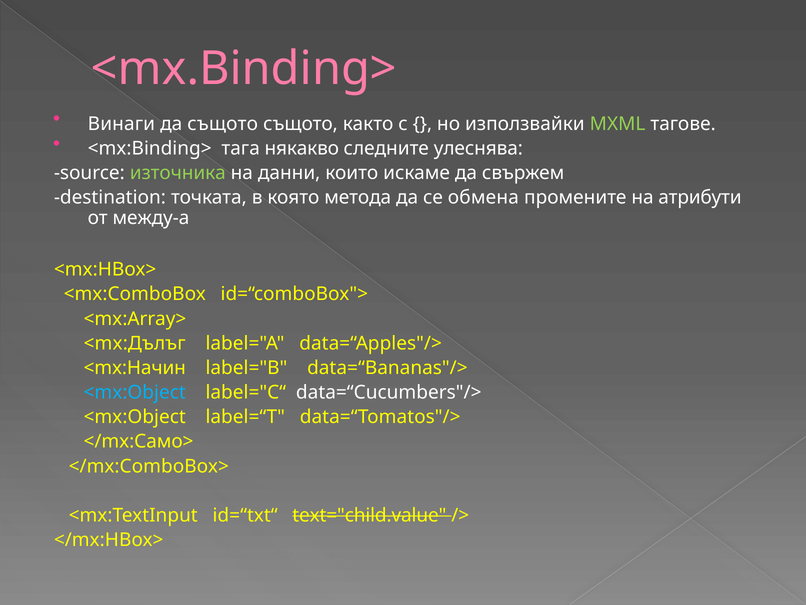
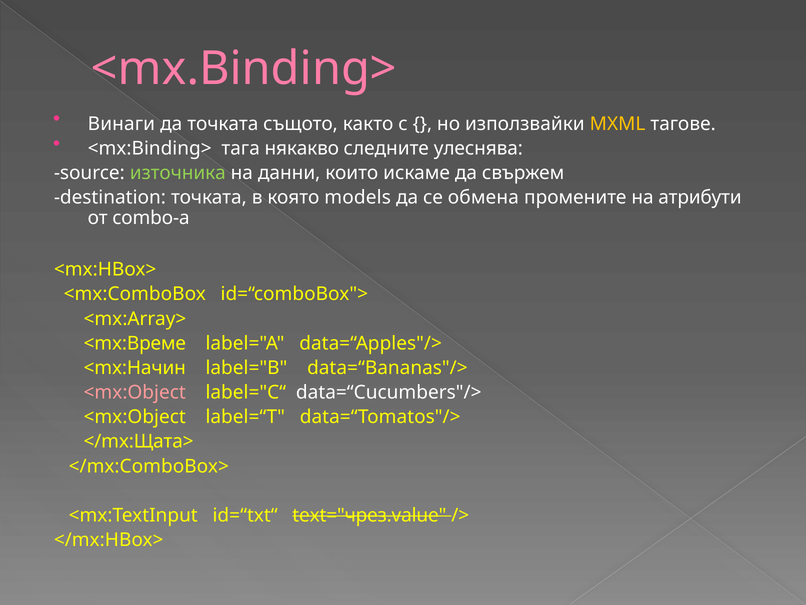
да същото: същото -> точката (223, 124)
MXML colour: light green -> yellow (618, 124)
метода: метода -> models (358, 197)
между-a: между-a -> combo-a (151, 218)
<mx:Дълъг: <mx:Дълъг -> <mx:Време (135, 343)
<mx:Object colour: light blue -> pink (135, 392)
</mx:Само>: </mx:Само> -> </mx:Щата> (139, 441)
text="child.value: text="child.value -> text="чрез.value (369, 515)
